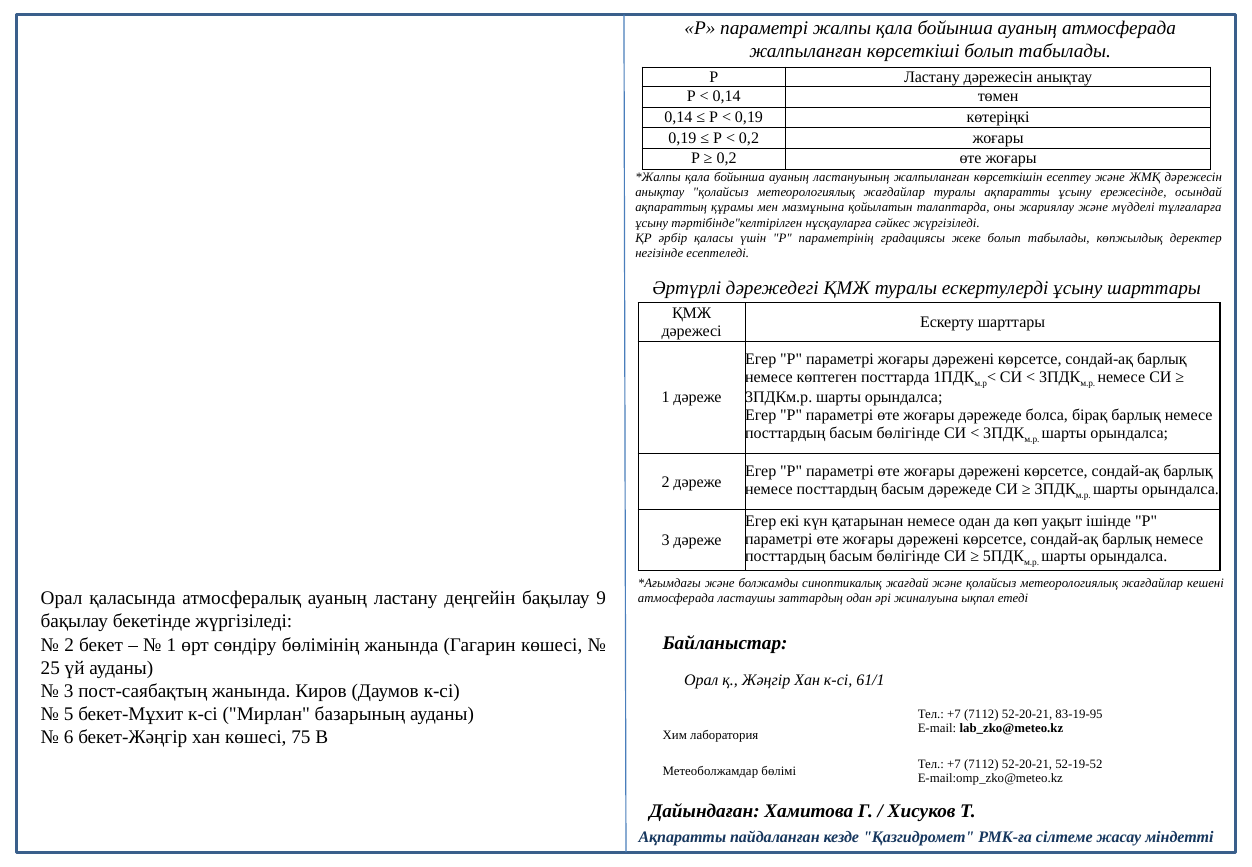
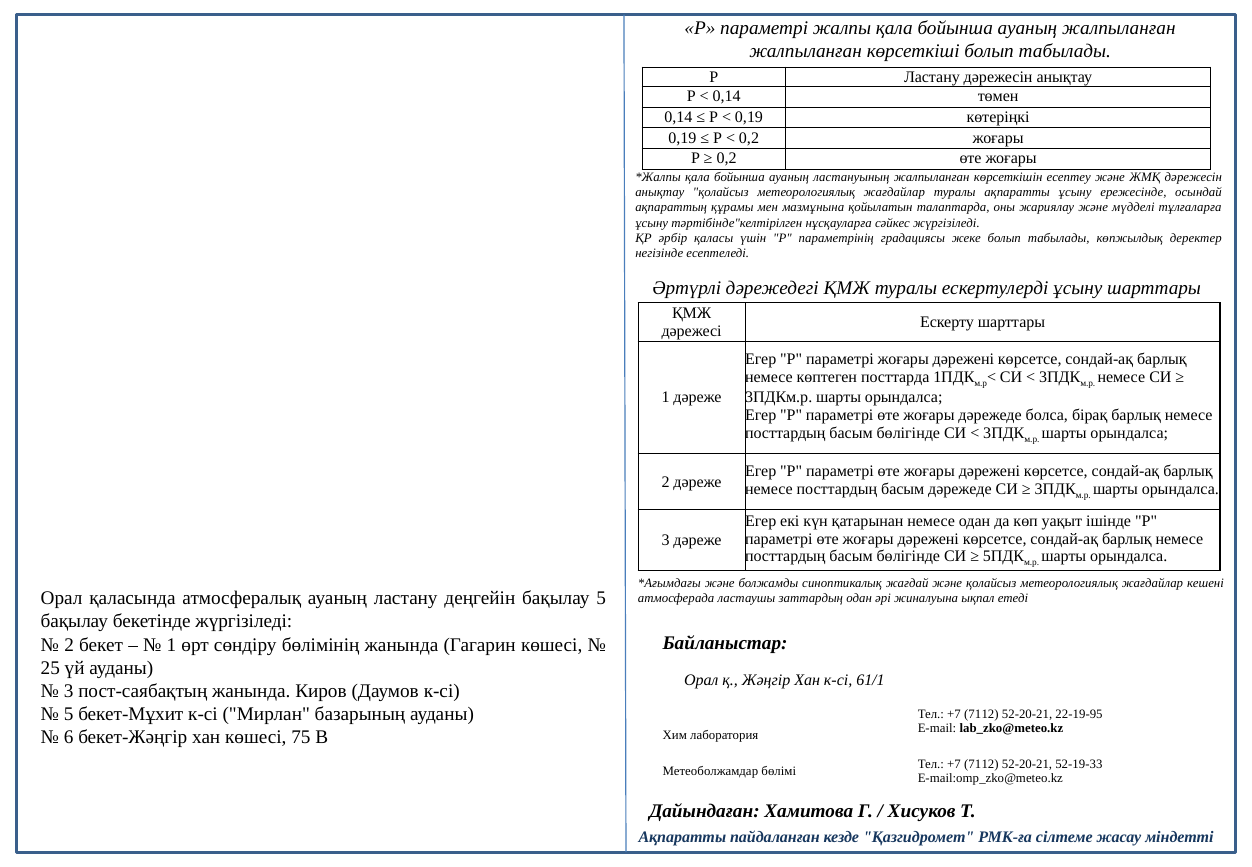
ауаның атмосферада: атмосферада -> жалпыланған (1119, 28)
бақылау 9: 9 -> 5 (601, 598)
83-19-95: 83-19-95 -> 22-19-95 (1079, 714)
52-19-52: 52-19-52 -> 52-19-33 (1079, 764)
